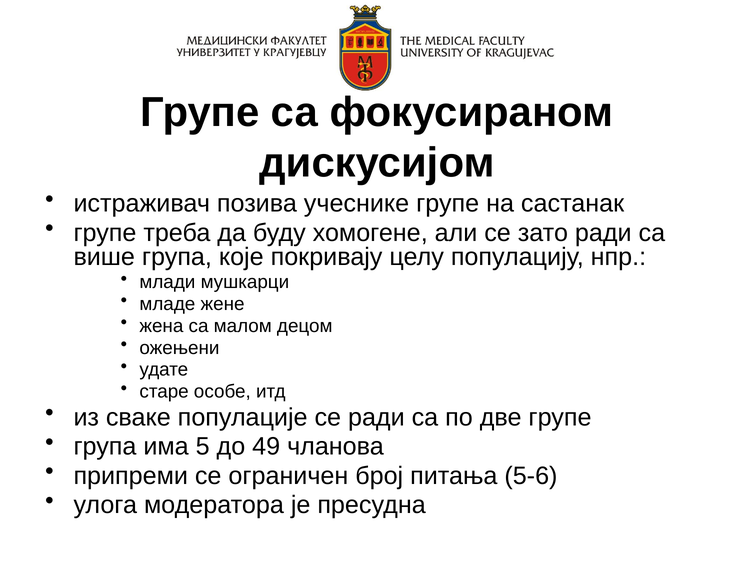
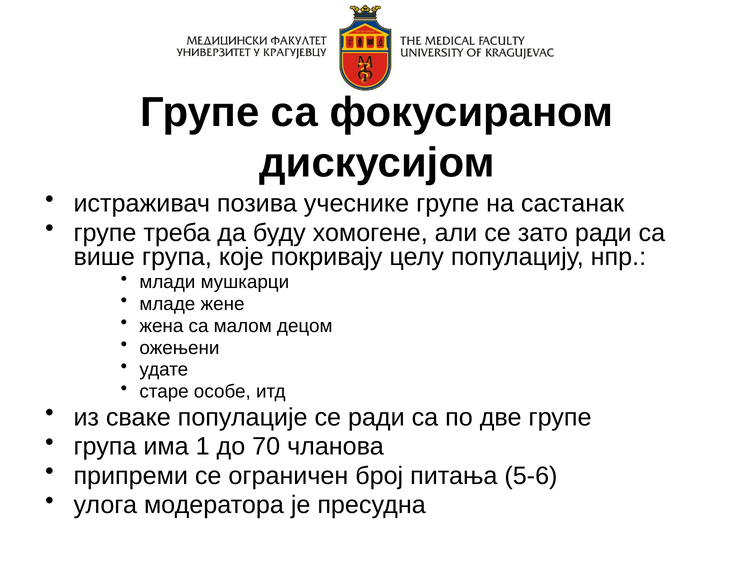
5: 5 -> 1 (203, 446)
49: 49 -> 70 (266, 446)
